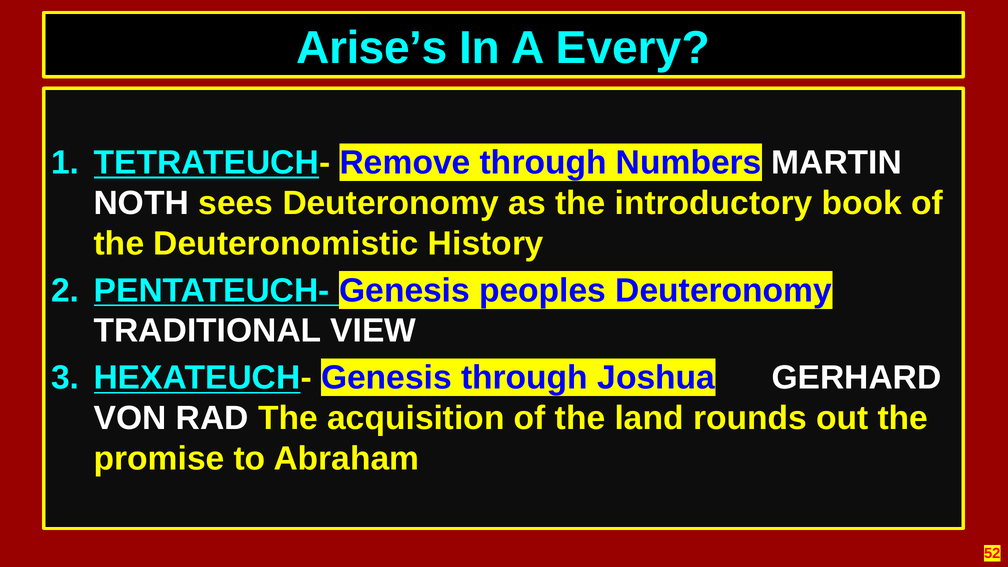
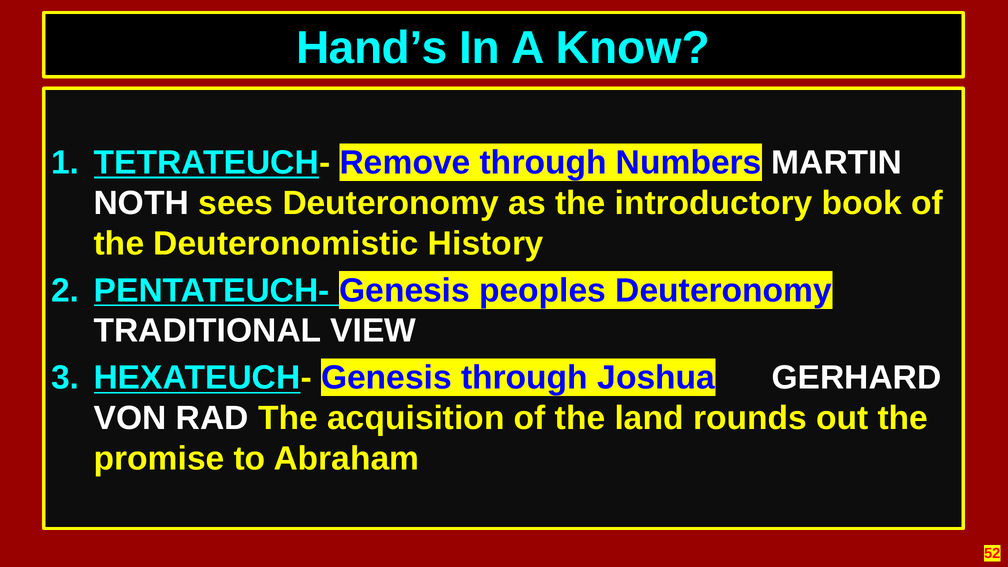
Arise’s: Arise’s -> Hand’s (372, 48)
Every: Every -> Know (633, 48)
